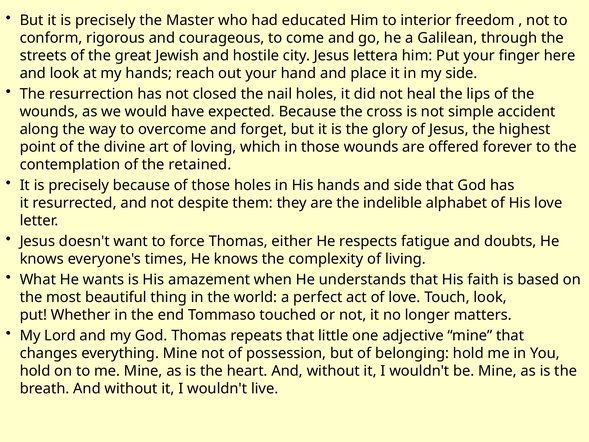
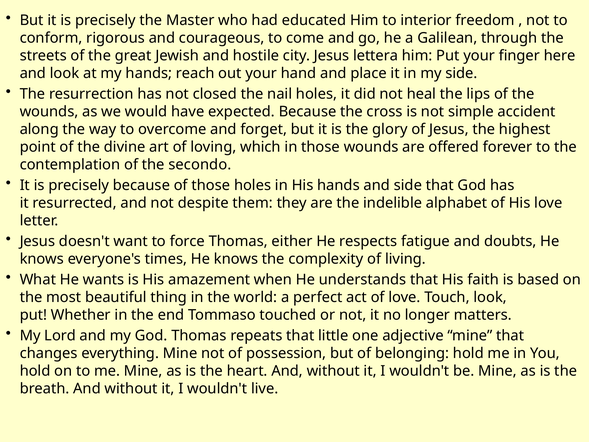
retained: retained -> secondo (200, 165)
